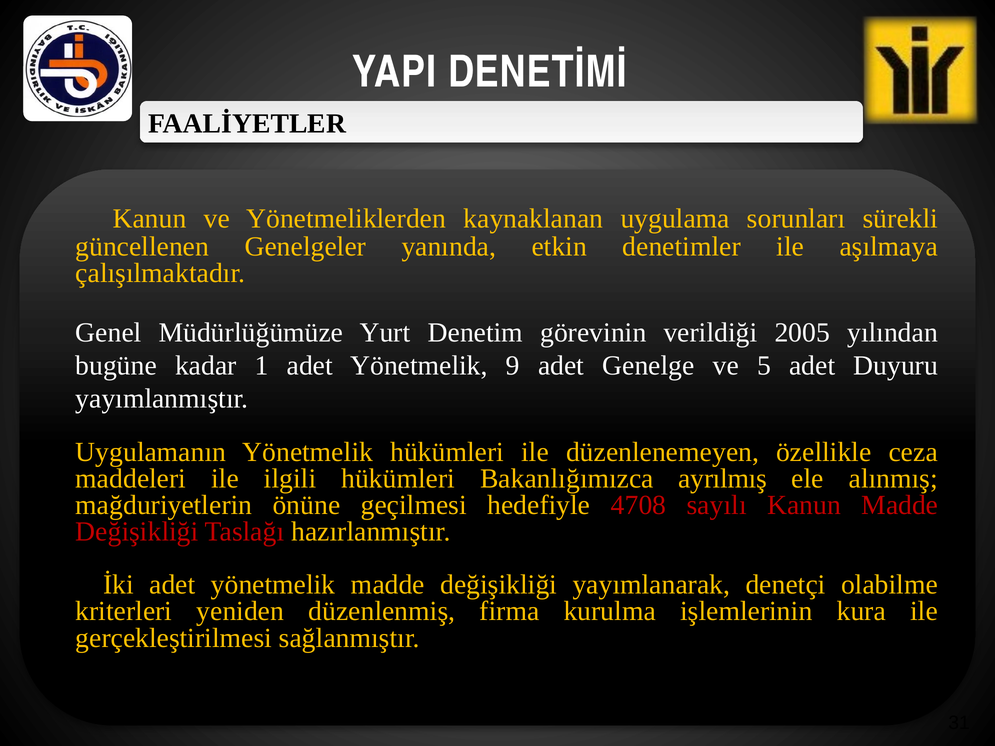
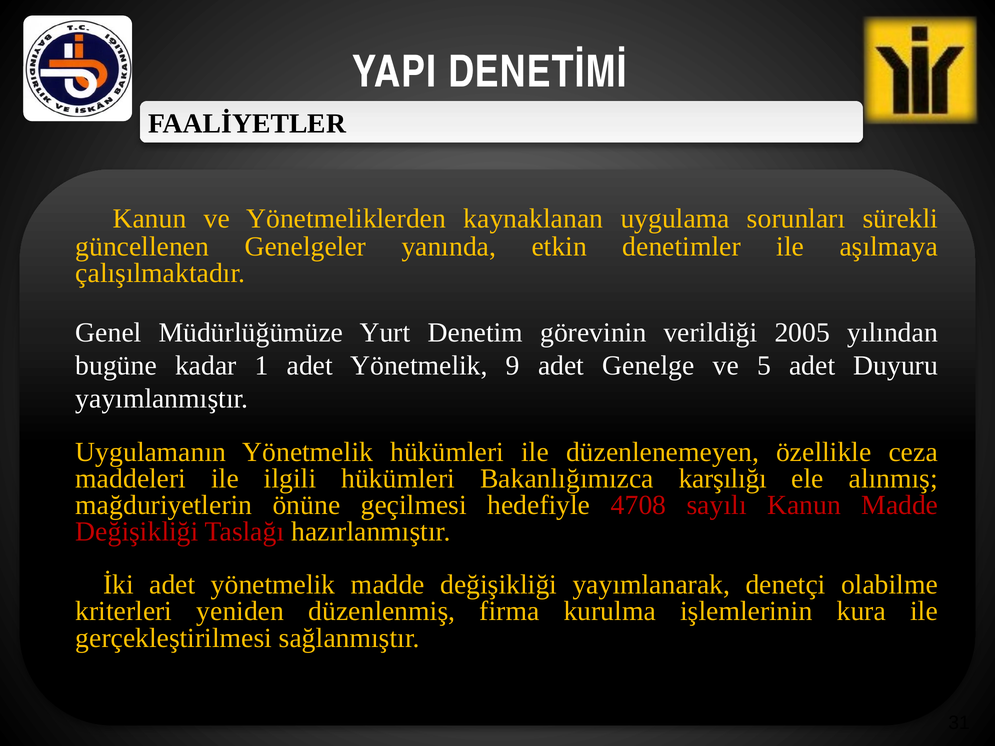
ayrılmış: ayrılmış -> karşılığı (723, 479)
